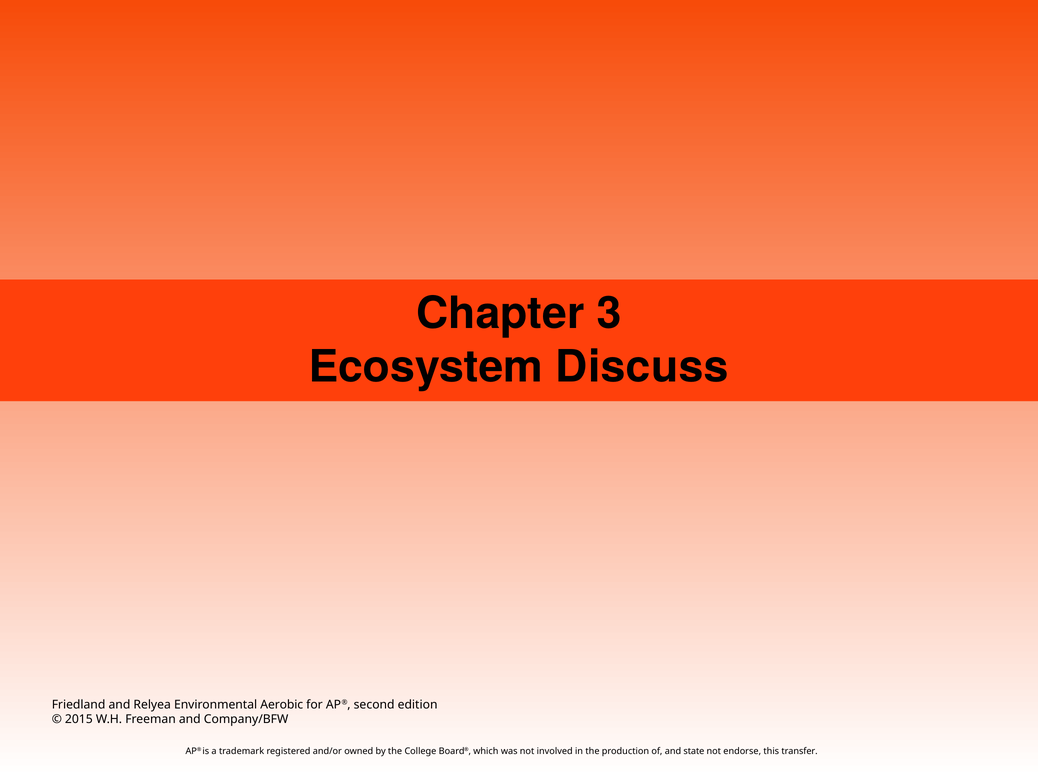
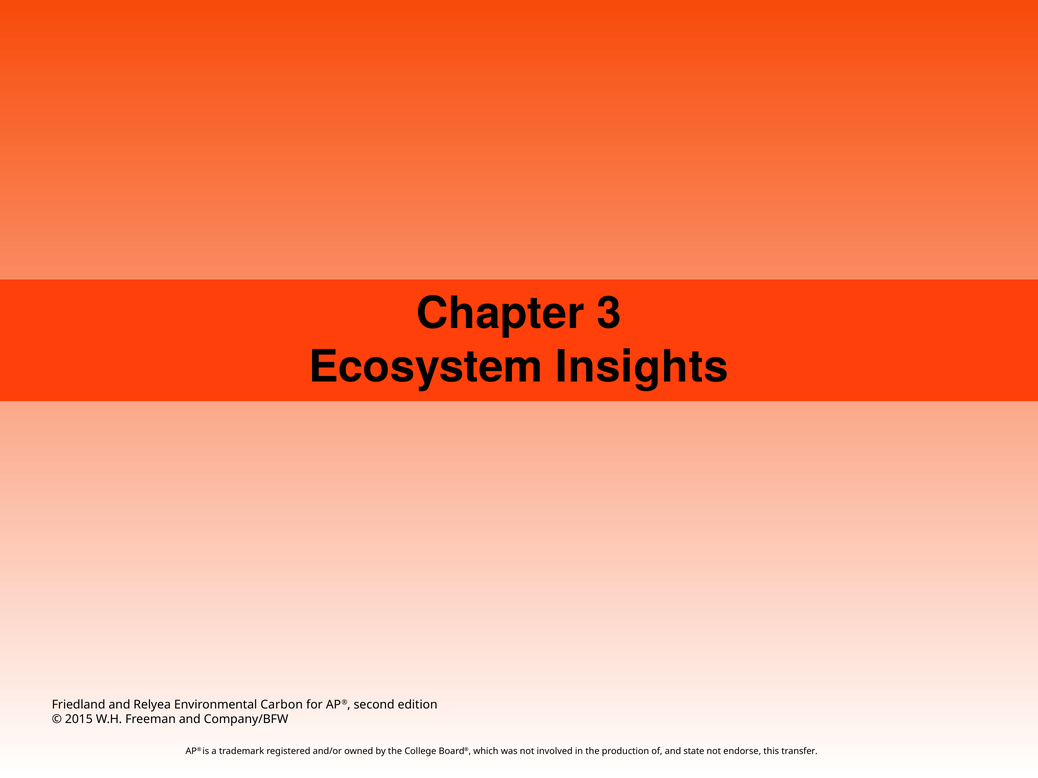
Discuss: Discuss -> Insights (642, 367)
Aerobic: Aerobic -> Carbon (282, 705)
